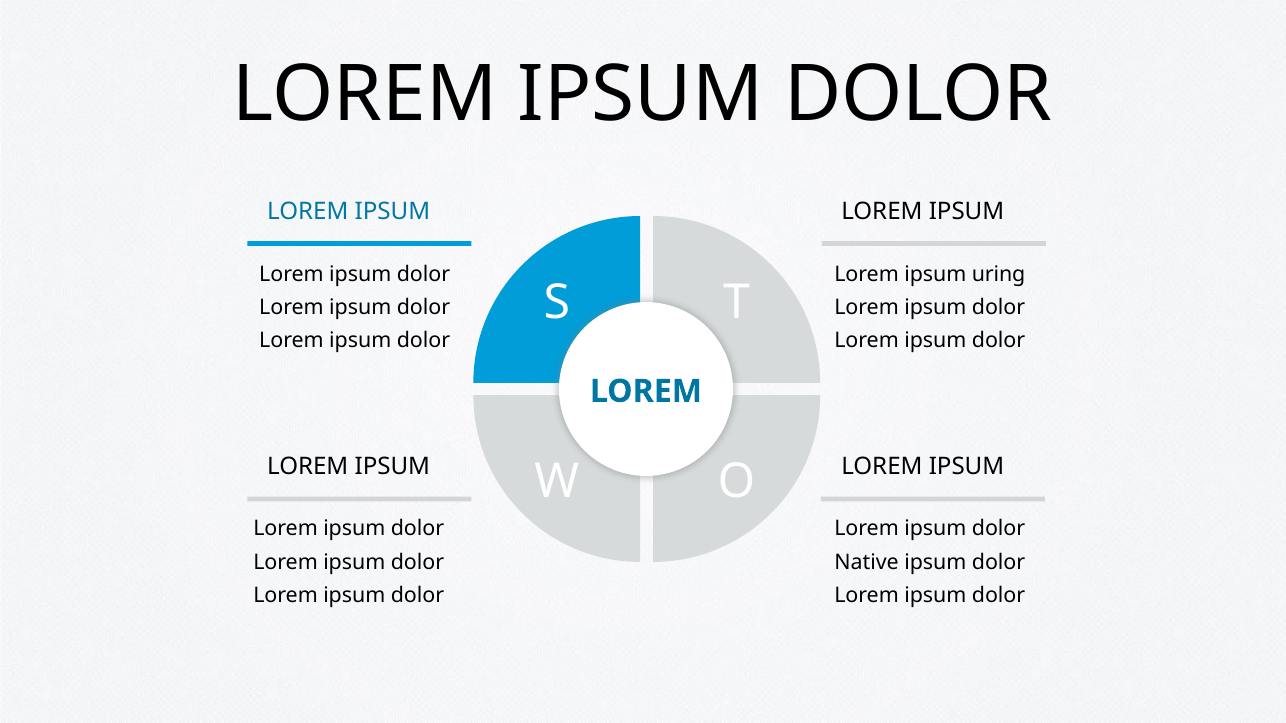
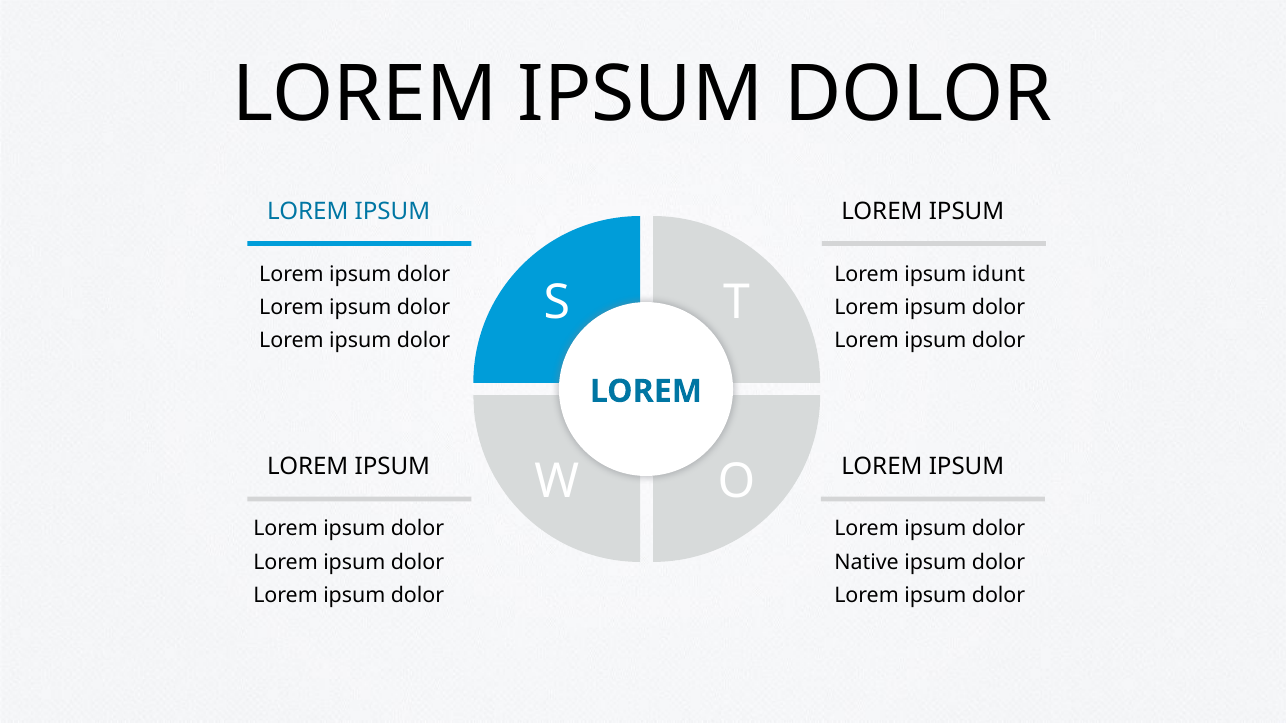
uring: uring -> idunt (999, 274)
